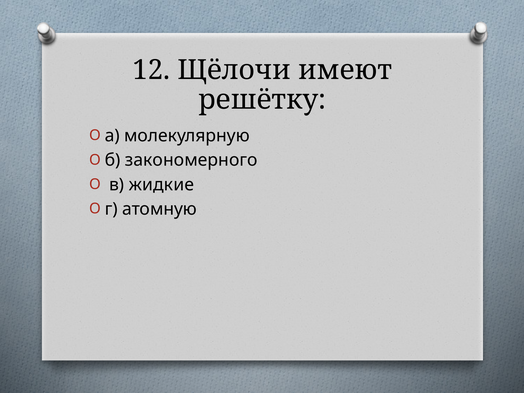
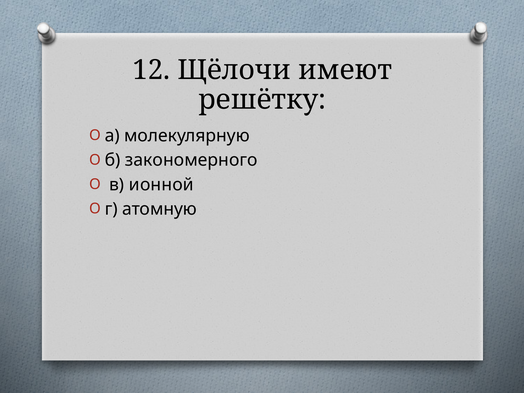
жидкие: жидкие -> ионной (161, 185)
